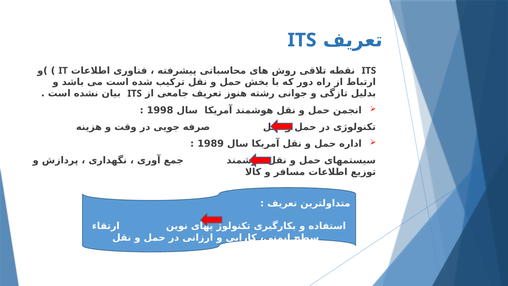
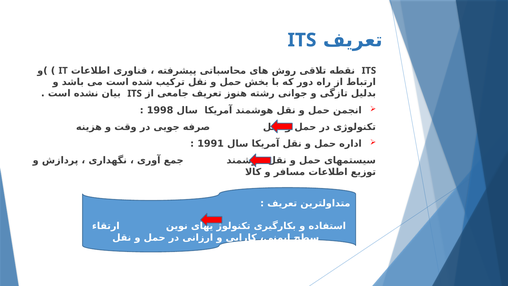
1989: 1989 -> 1991 (211, 144)
